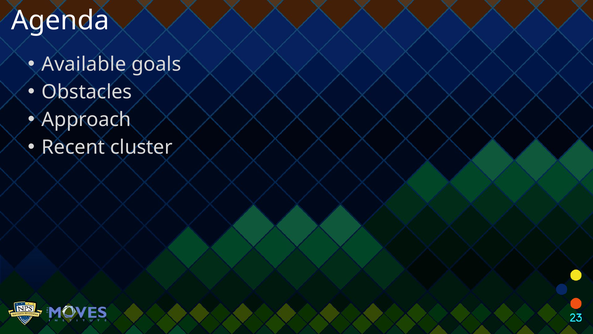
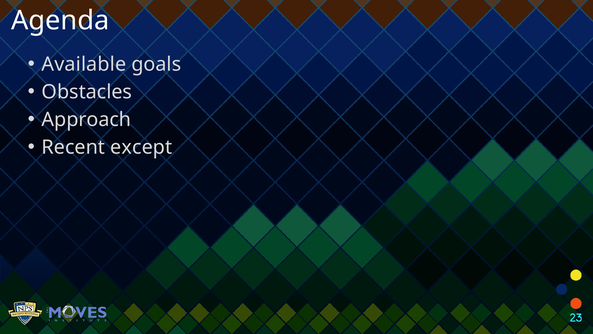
cluster: cluster -> except (141, 147)
